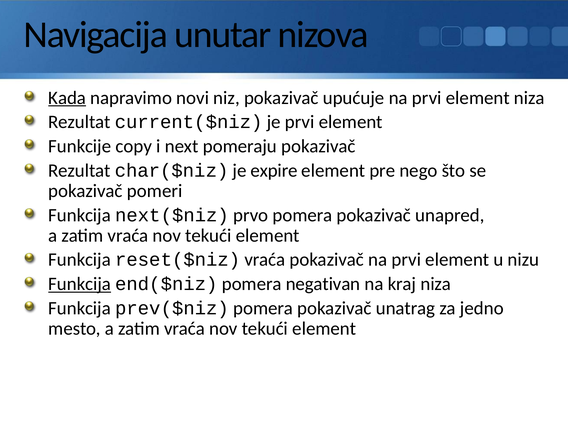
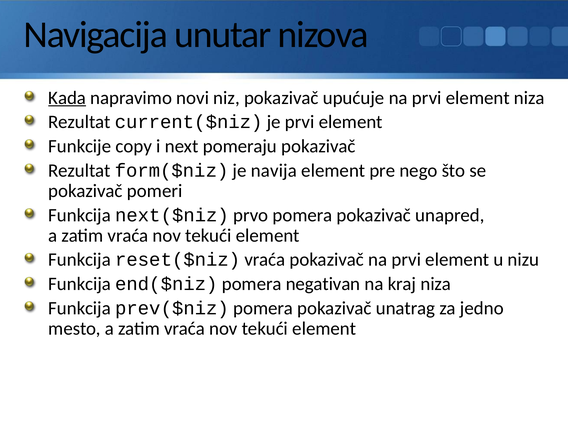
char($niz: char($niz -> form($niz (172, 170)
expire: expire -> navija (274, 170)
Funkcija underline: present -> none (80, 284)
